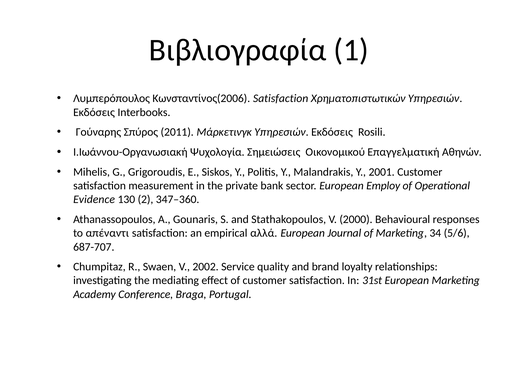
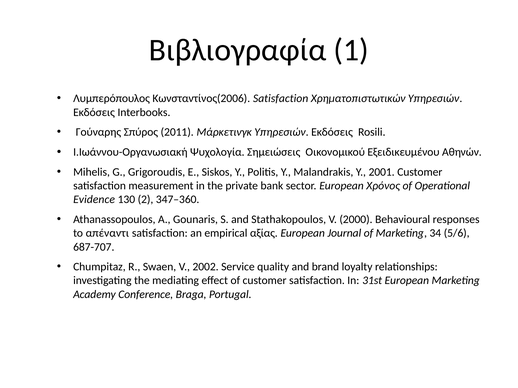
Επαγγελµατική: Επαγγελµατική -> Εξειδικευμένου (403, 152)
Employ: Employ -> Χρόνος (383, 186)
αλλά: αλλά -> αξίας (264, 233)
